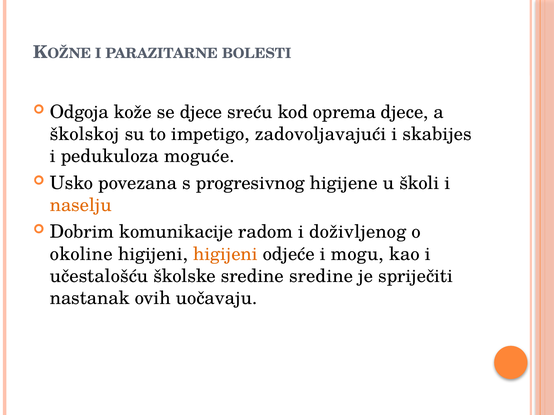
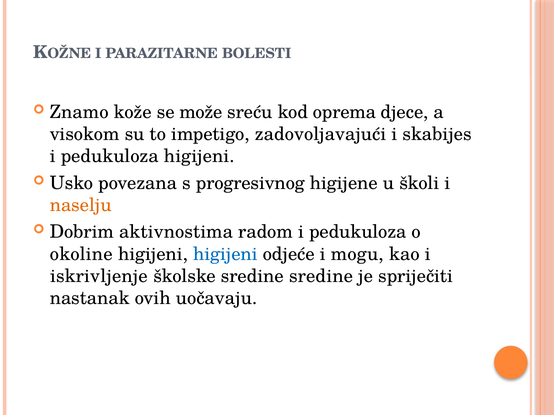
Odgoja: Odgoja -> Znamo (79, 112)
se djece: djece -> može (201, 112)
školskoj: školskoj -> visokom (85, 134)
pedukuloza moguće: moguće -> higijeni (199, 156)
komunikacije: komunikacije -> aktivnostima (176, 232)
radom i doživljenog: doživljenog -> pedukuloza (358, 232)
higijeni colour: orange -> blue (225, 254)
učestalošću: učestalošću -> iskrivljenje (99, 276)
